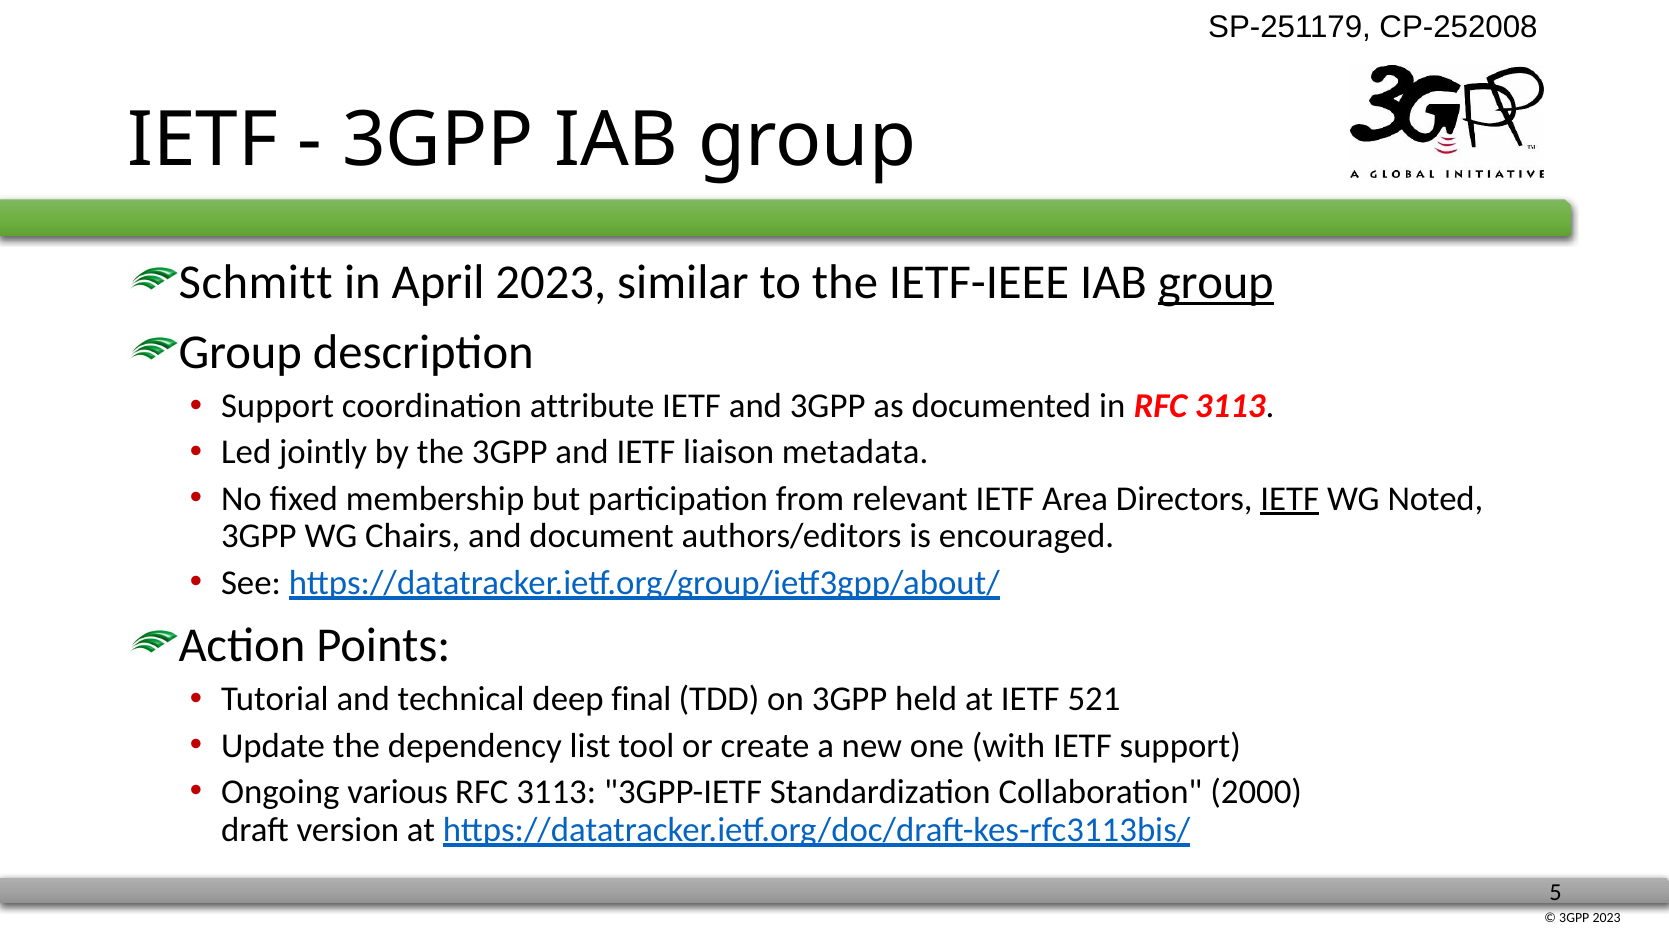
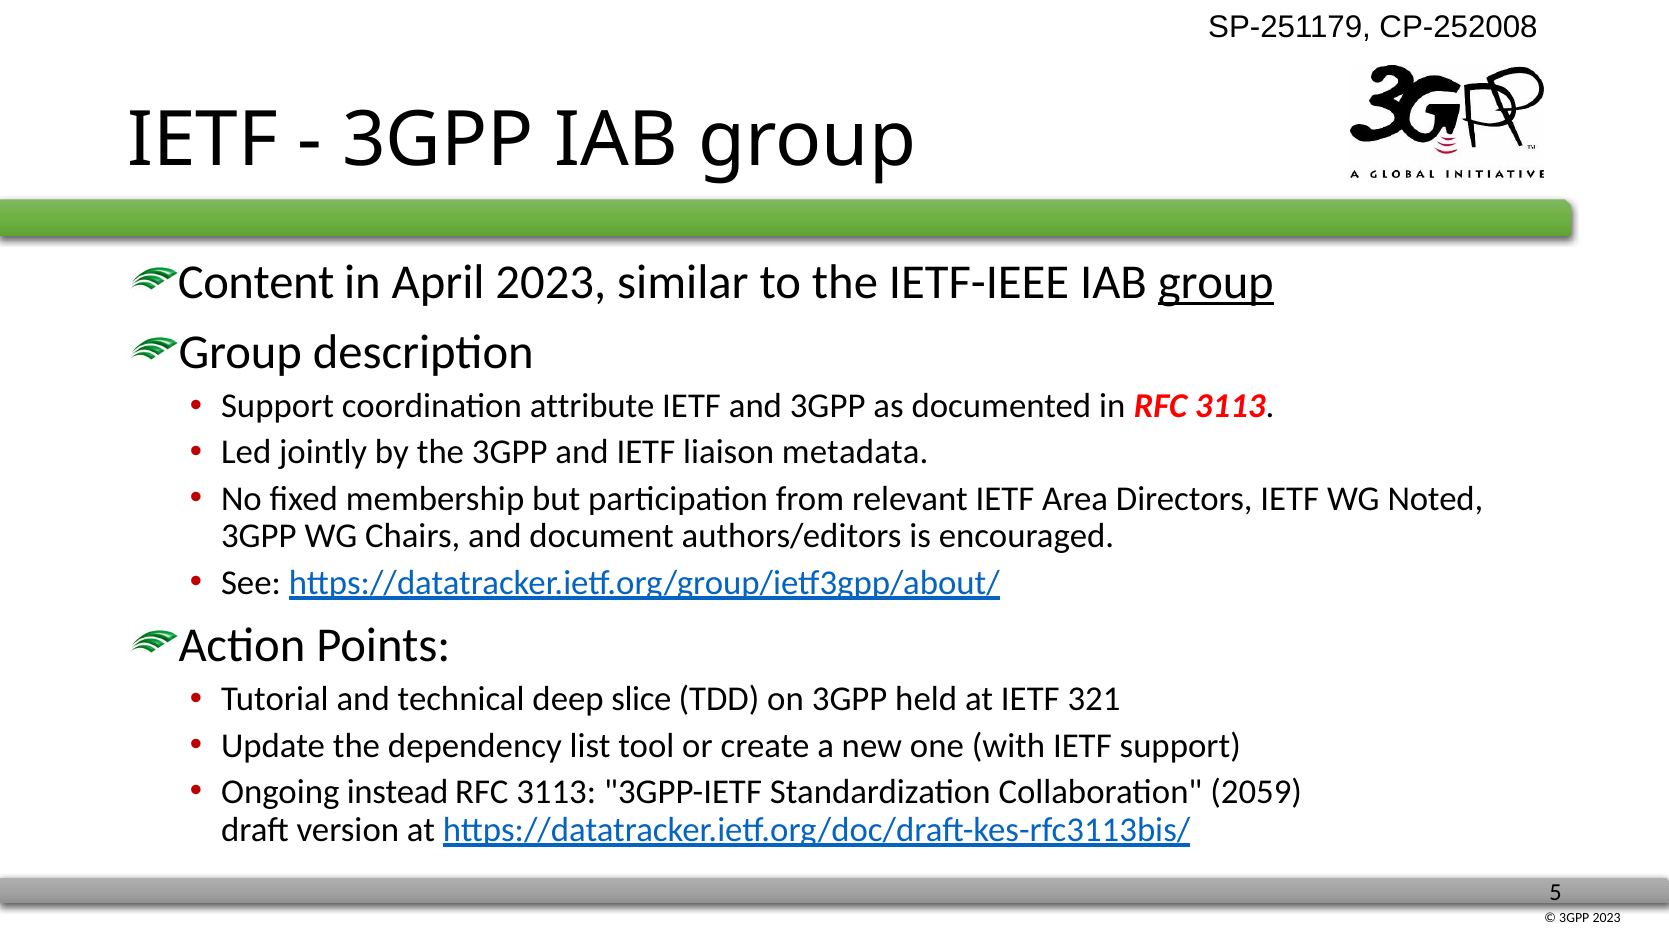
Schmitt: Schmitt -> Content (256, 282)
IETF underline: present -> none (1290, 498)
final: final -> slice (641, 699)
521: 521 -> 321 (1094, 699)
various: various -> instead (398, 792)
2000: 2000 -> 2059 (1256, 792)
